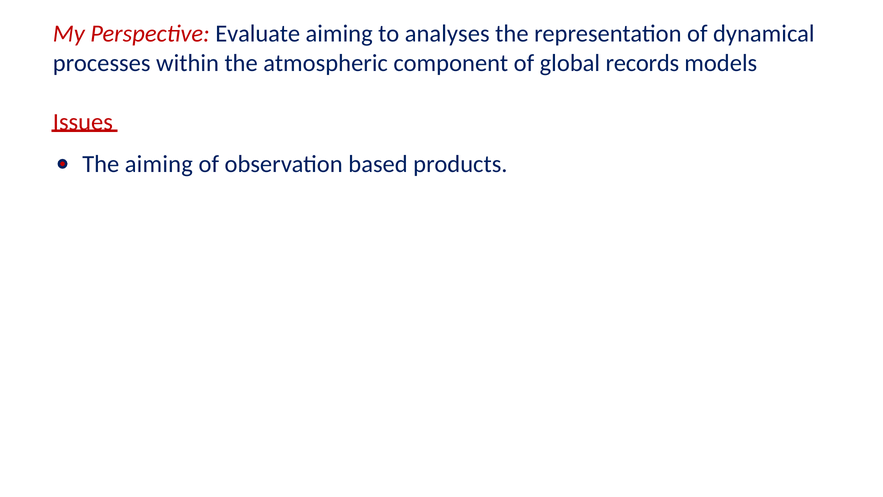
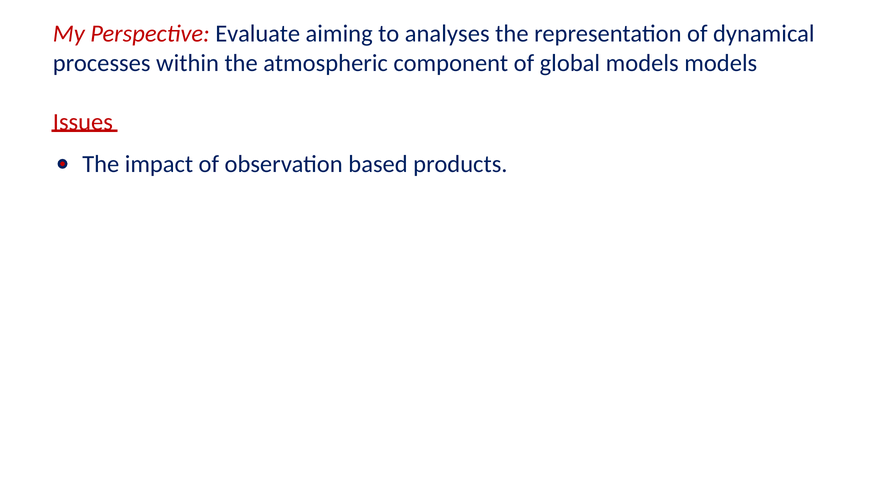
global records: records -> models (642, 63)
The aiming: aiming -> impact (159, 164)
